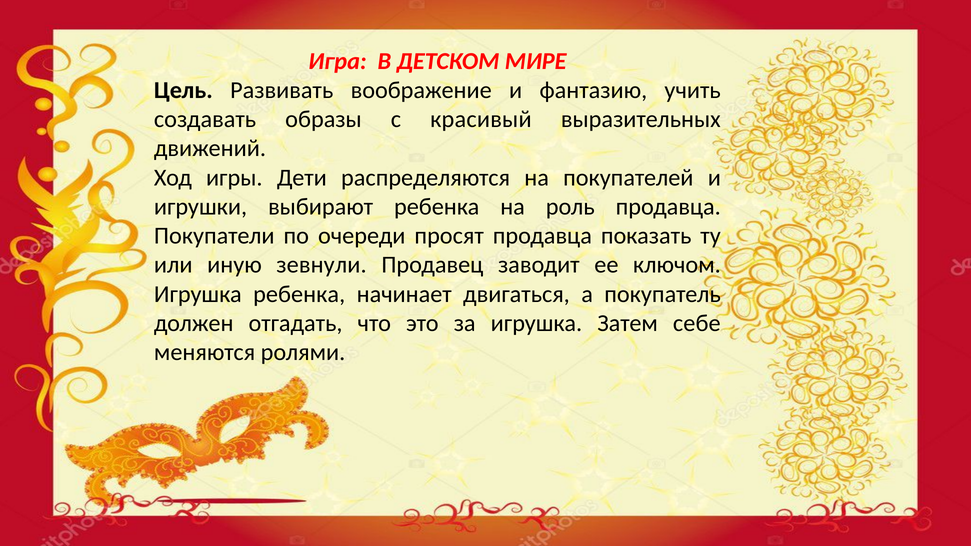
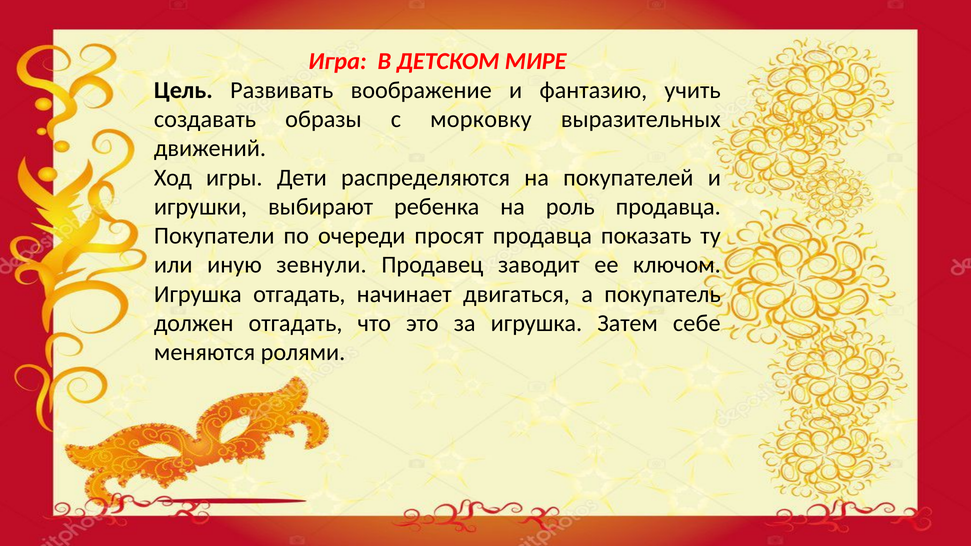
красивый: красивый -> морковку (481, 119)
Игрушка ребенка: ребенка -> отгадать (299, 294)
